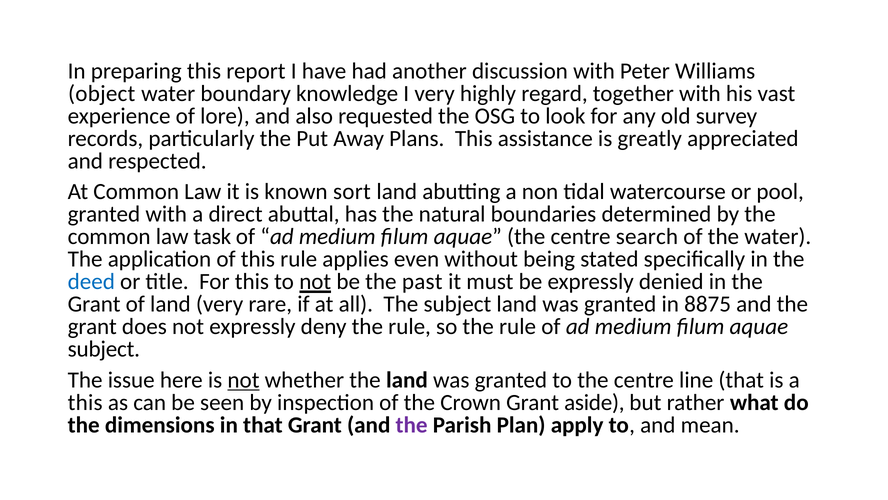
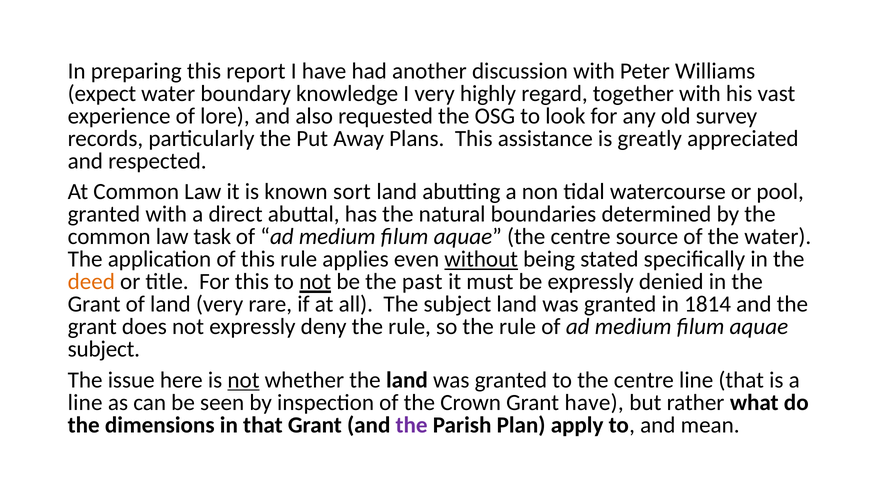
object: object -> expect (102, 93)
search: search -> source (647, 237)
without underline: none -> present (481, 259)
deed colour: blue -> orange (91, 281)
8875: 8875 -> 1814 (708, 304)
this: this -> line (85, 402)
Grant aside: aside -> have (594, 402)
